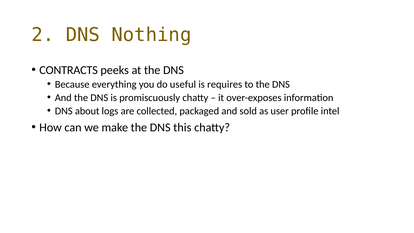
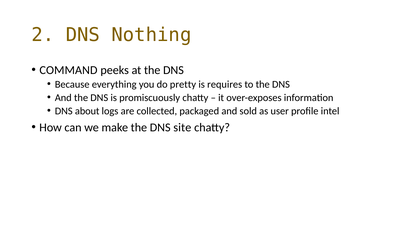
CONTRACTS: CONTRACTS -> COMMAND (68, 70)
useful: useful -> pretty (183, 84)
this: this -> site (182, 127)
